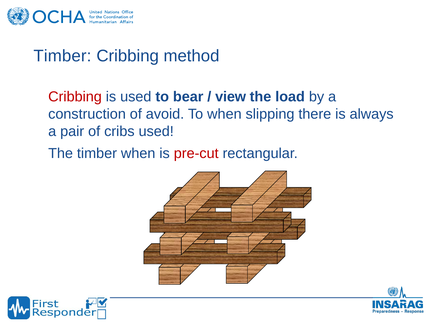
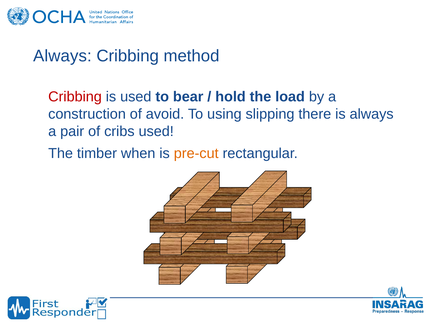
Timber: Timber -> Always (62, 56)
view: view -> hold (231, 97)
To when: when -> using (224, 114)
pre-cut colour: red -> orange (196, 153)
